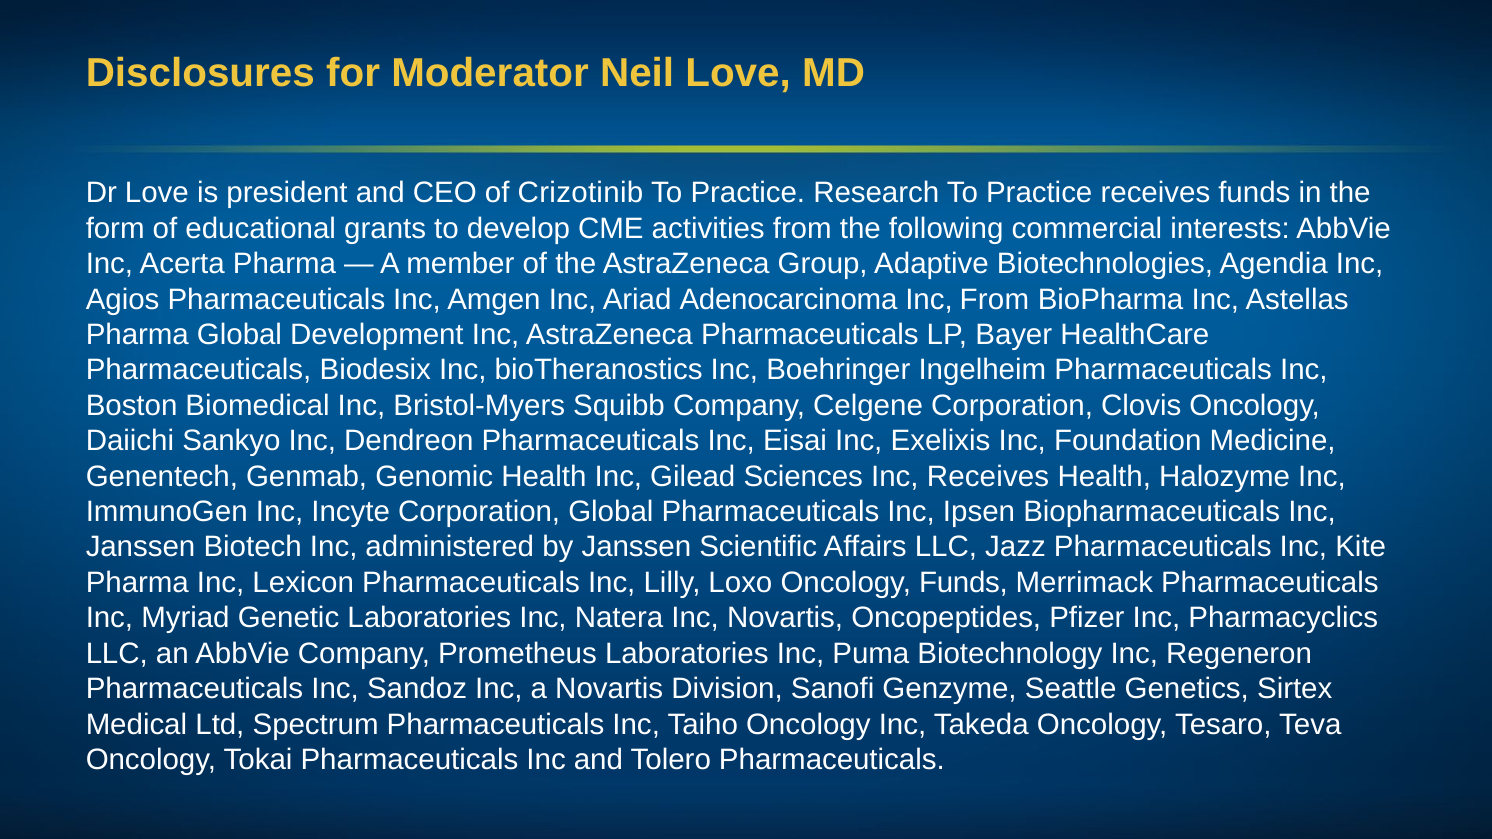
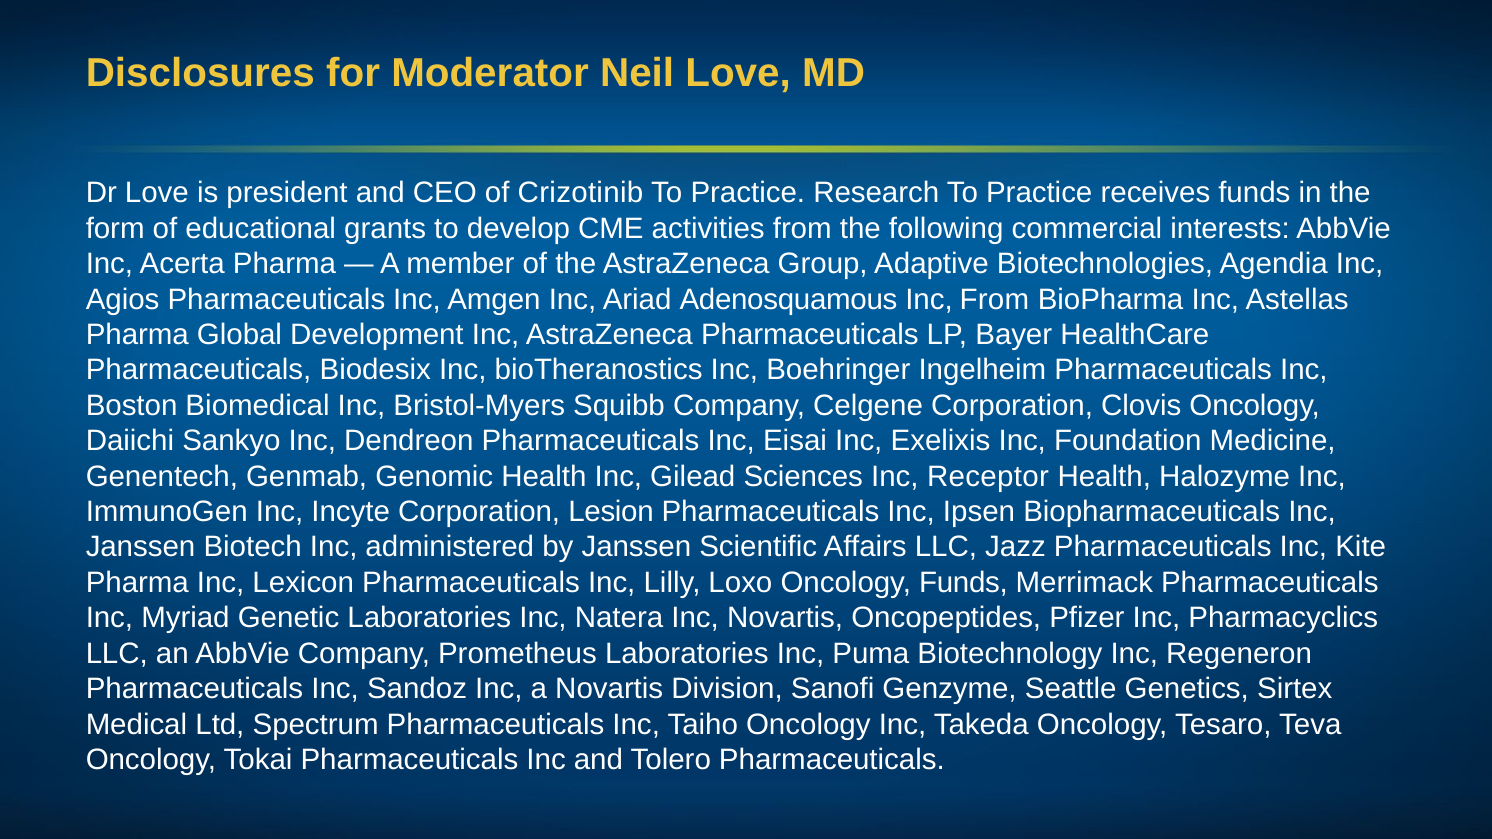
Adenocarcinoma: Adenocarcinoma -> Adenosquamous (788, 299)
Inc Receives: Receives -> Receptor (988, 477)
Corporation Global: Global -> Lesion (611, 512)
